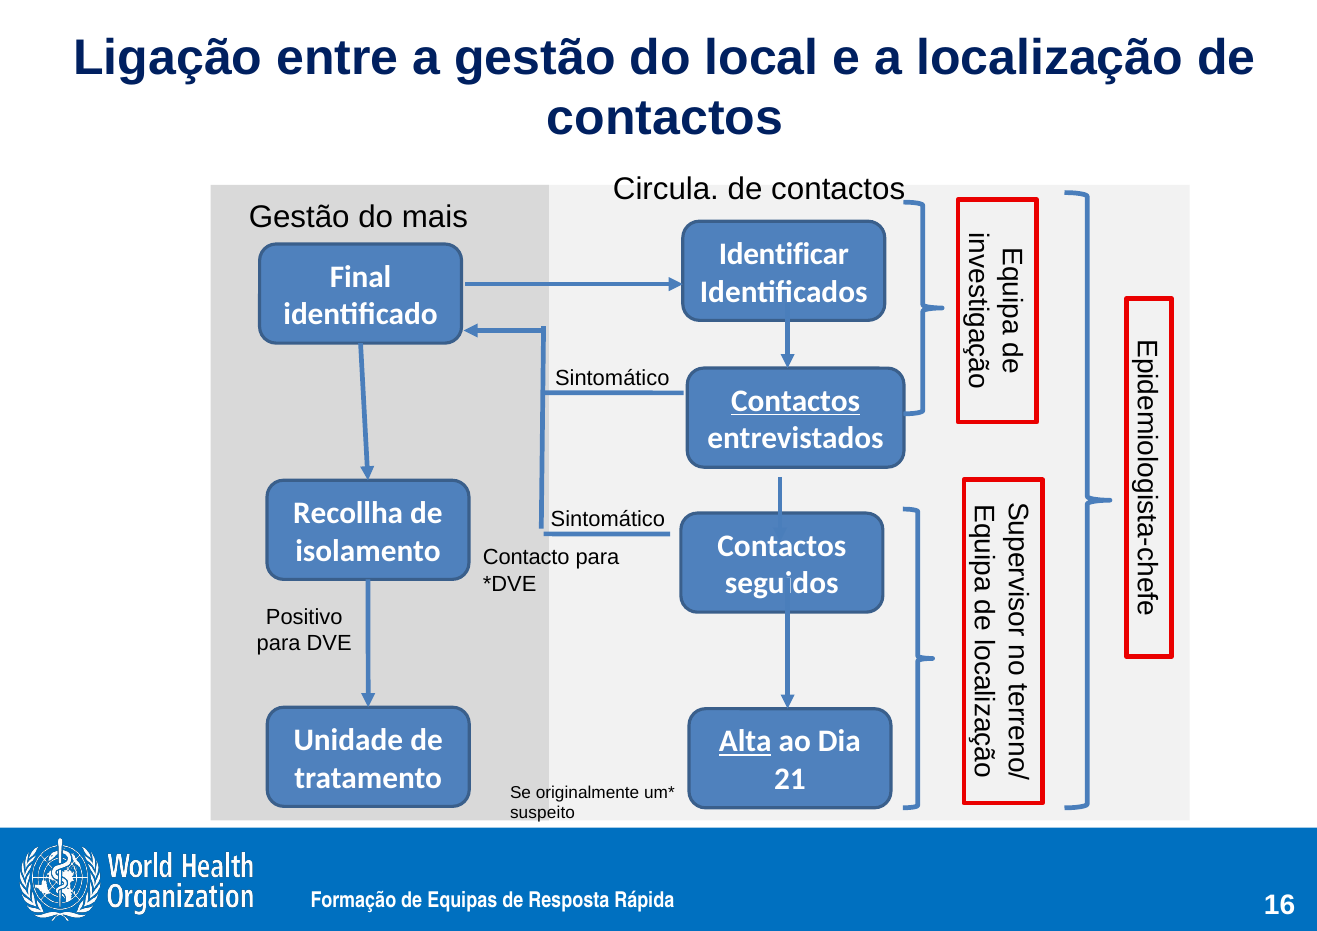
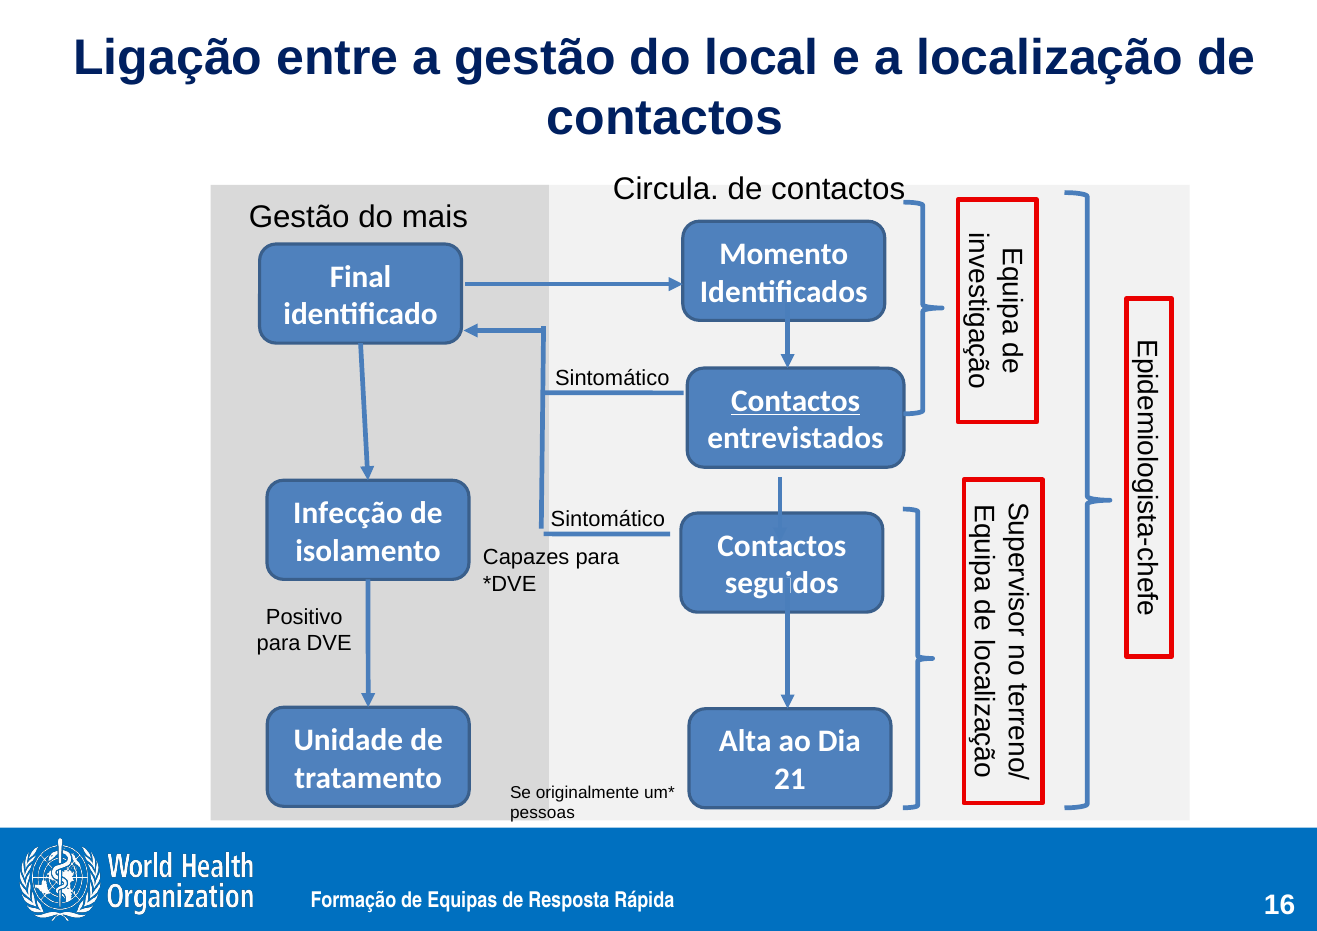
Identificar: Identificar -> Momento (784, 254)
Recollha: Recollha -> Infecção (348, 513)
Contacto: Contacto -> Capazes (526, 558)
Alta underline: present -> none (745, 742)
suspeito: suspeito -> pessoas (542, 813)
